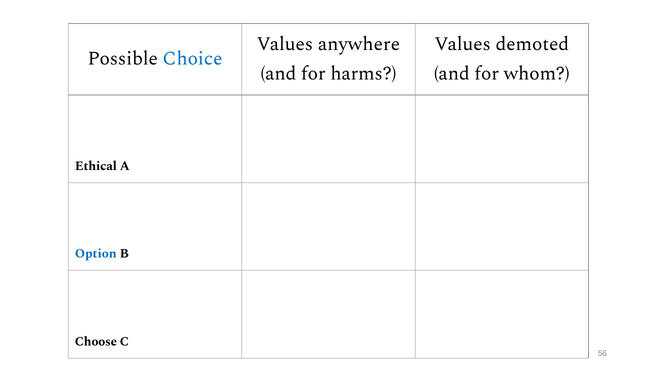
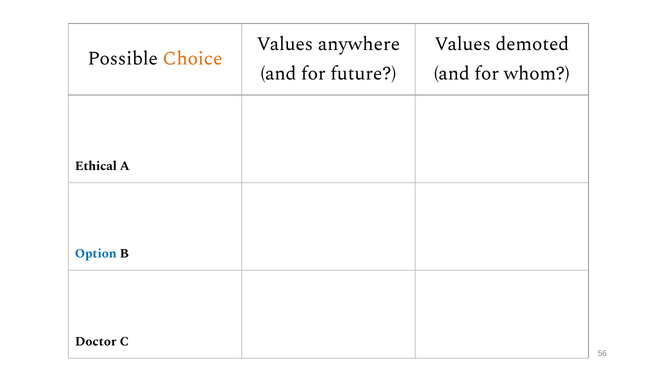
Choice colour: blue -> orange (193, 59)
harms: harms -> future (363, 73)
Choose: Choose -> Doctor (96, 341)
